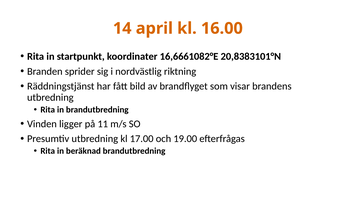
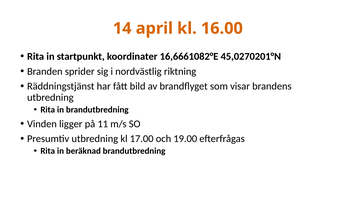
20,8383101°N: 20,8383101°N -> 45,0270201°N (251, 57)
